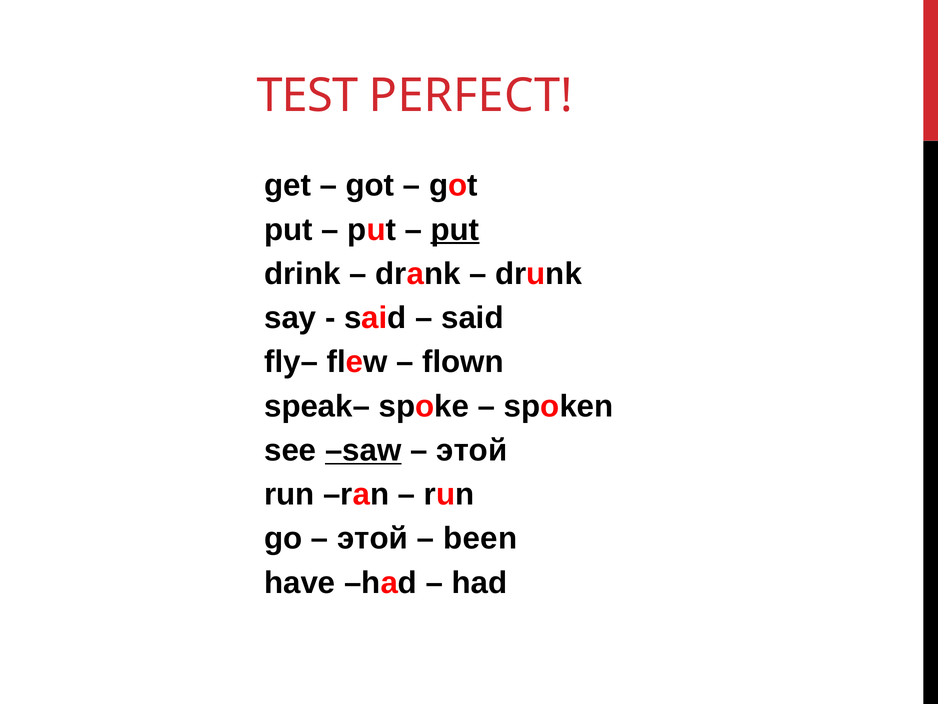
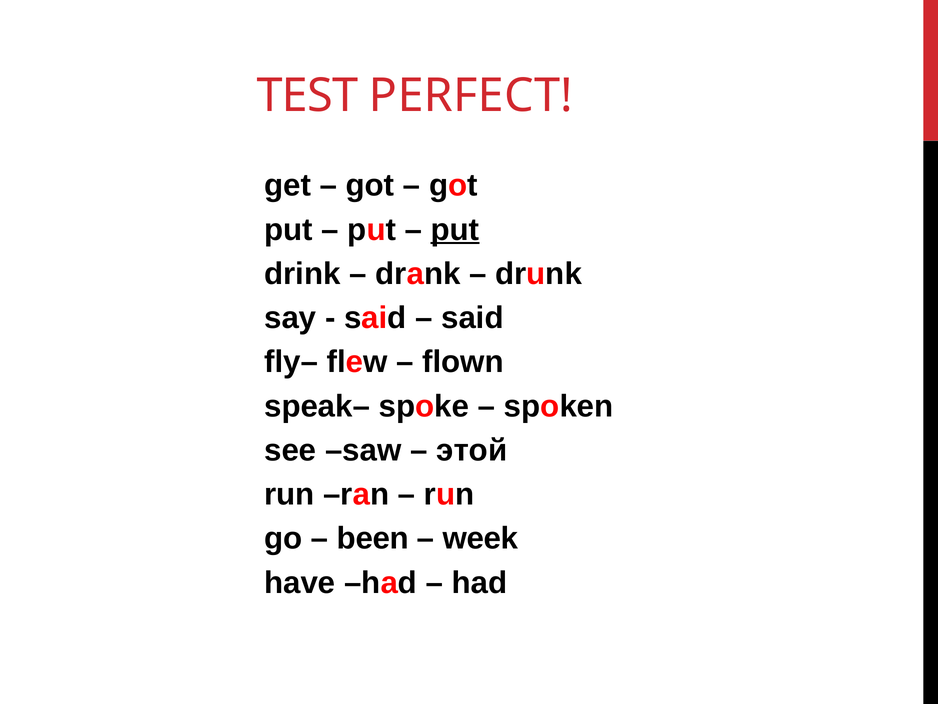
saw underline: present -> none (363, 450)
этой: этой -> been (373, 538)
been: been -> week (480, 538)
